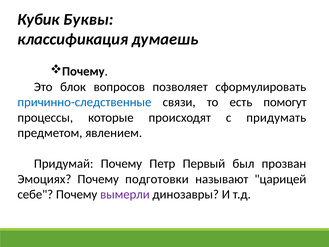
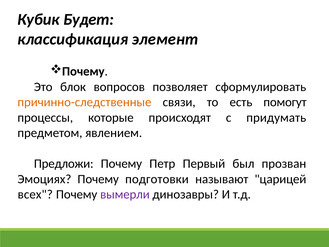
Буквы: Буквы -> Будет (89, 19)
думаешь: думаешь -> элемент (165, 39)
причинно-следственные colour: blue -> orange (84, 102)
Придумай: Придумай -> Предложи (64, 164)
себе: себе -> всех (35, 194)
